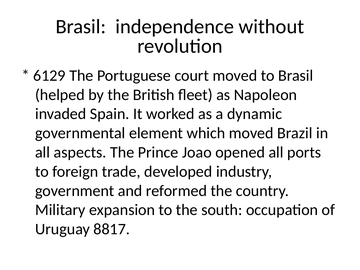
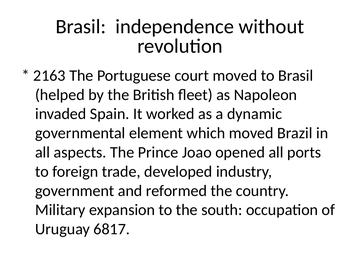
6129: 6129 -> 2163 (49, 76)
8817: 8817 -> 6817 (112, 229)
